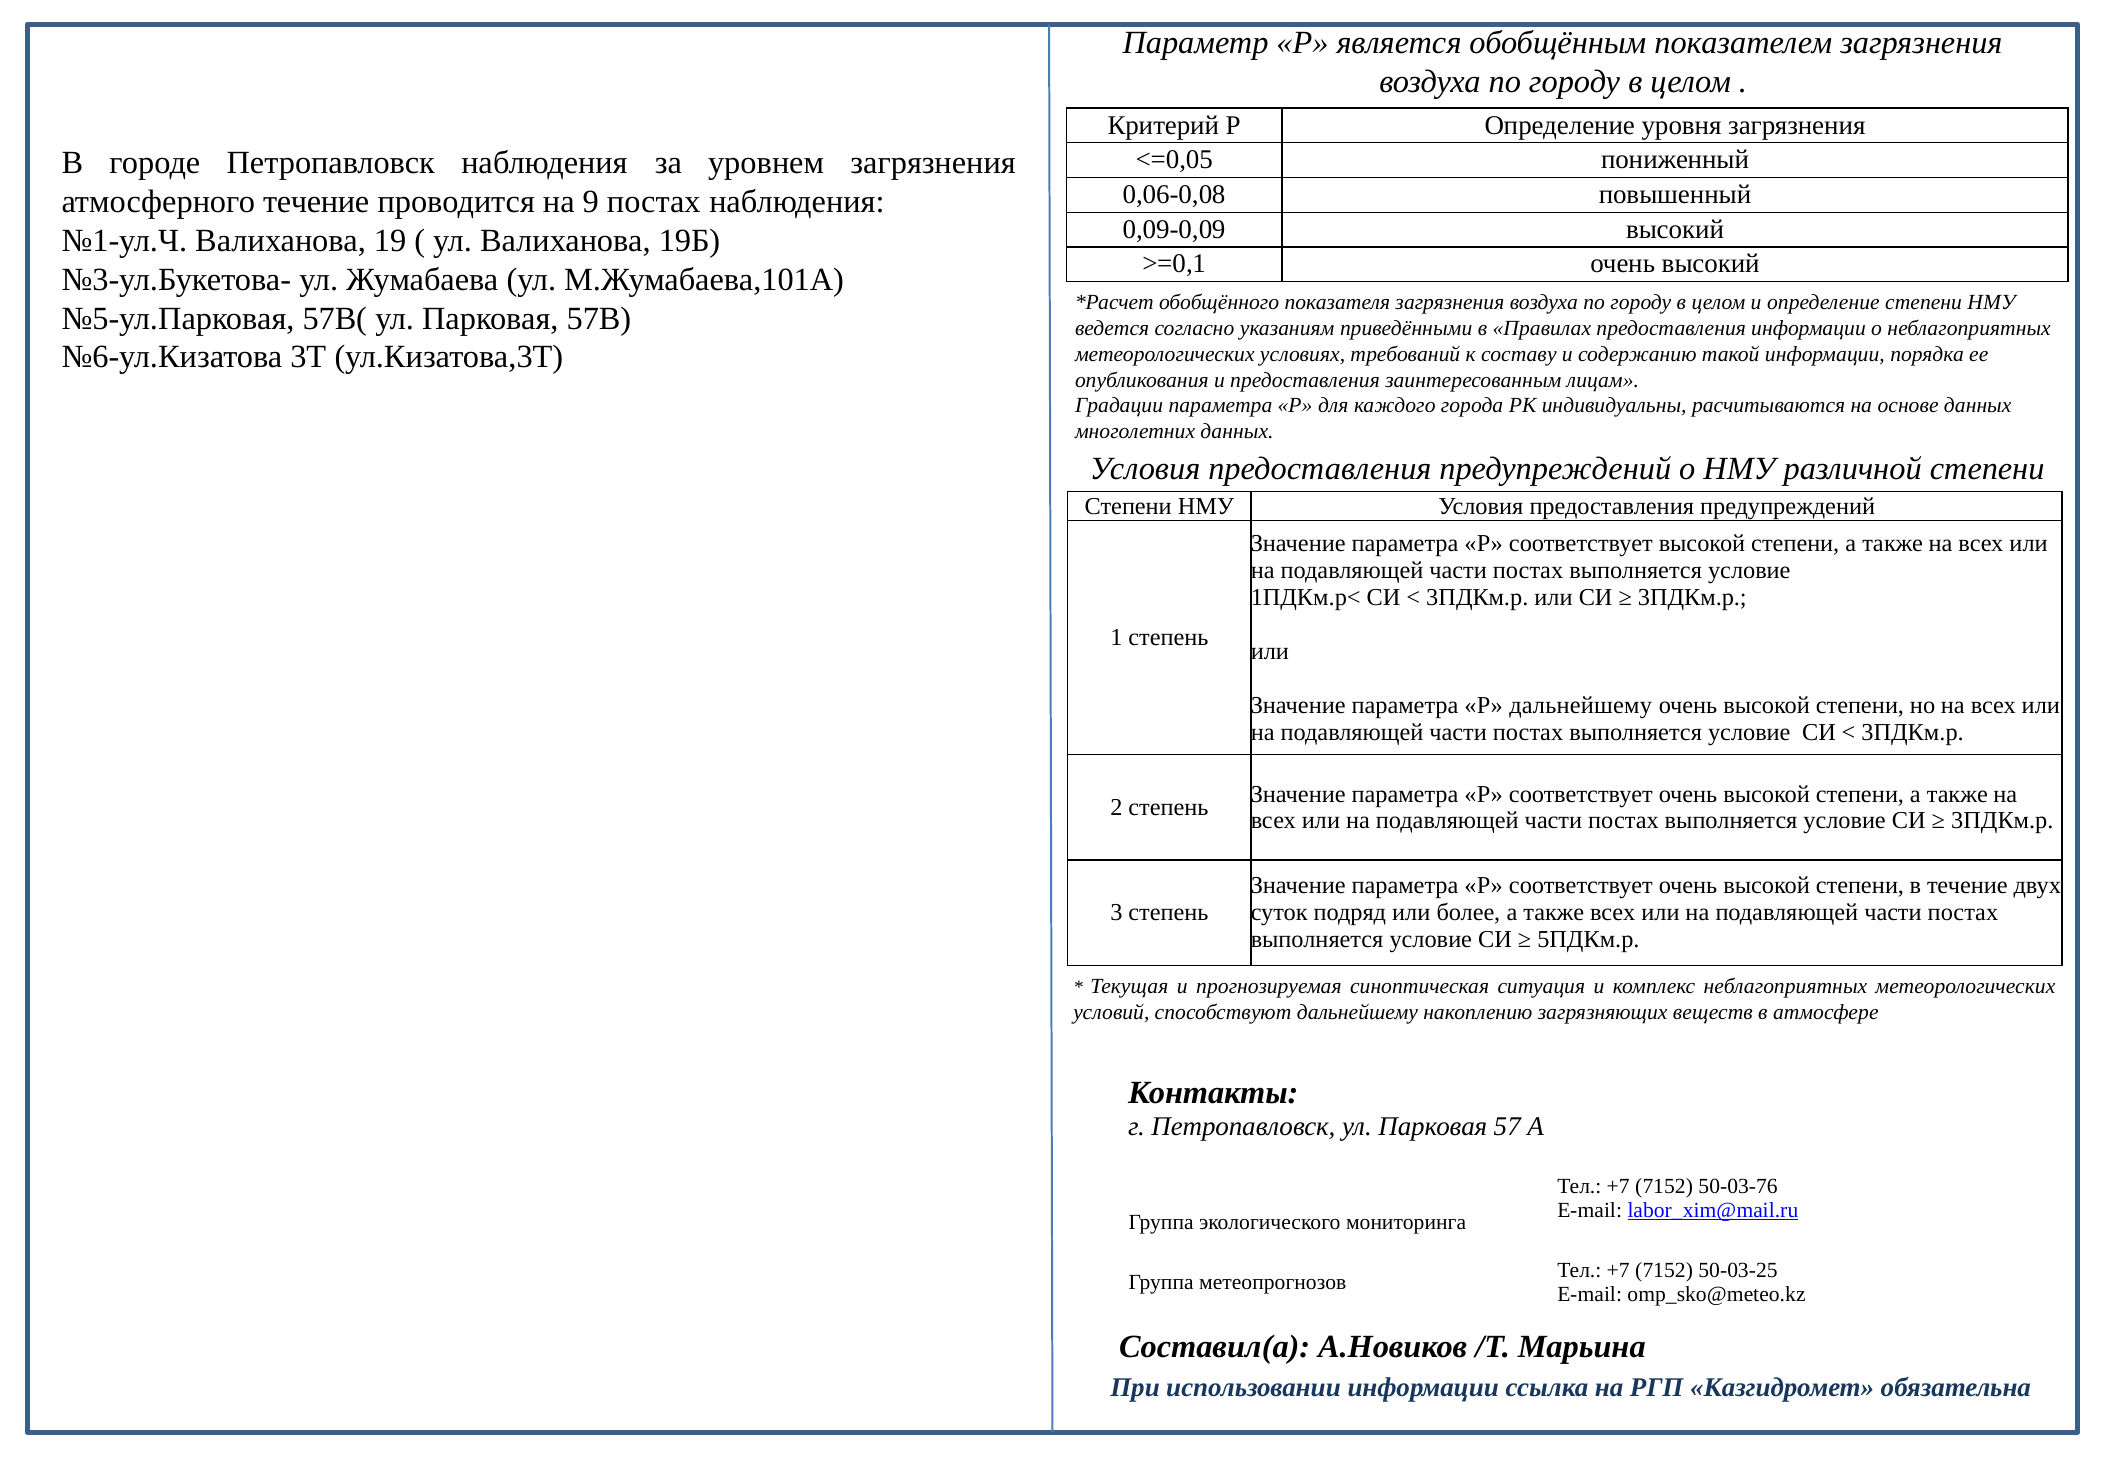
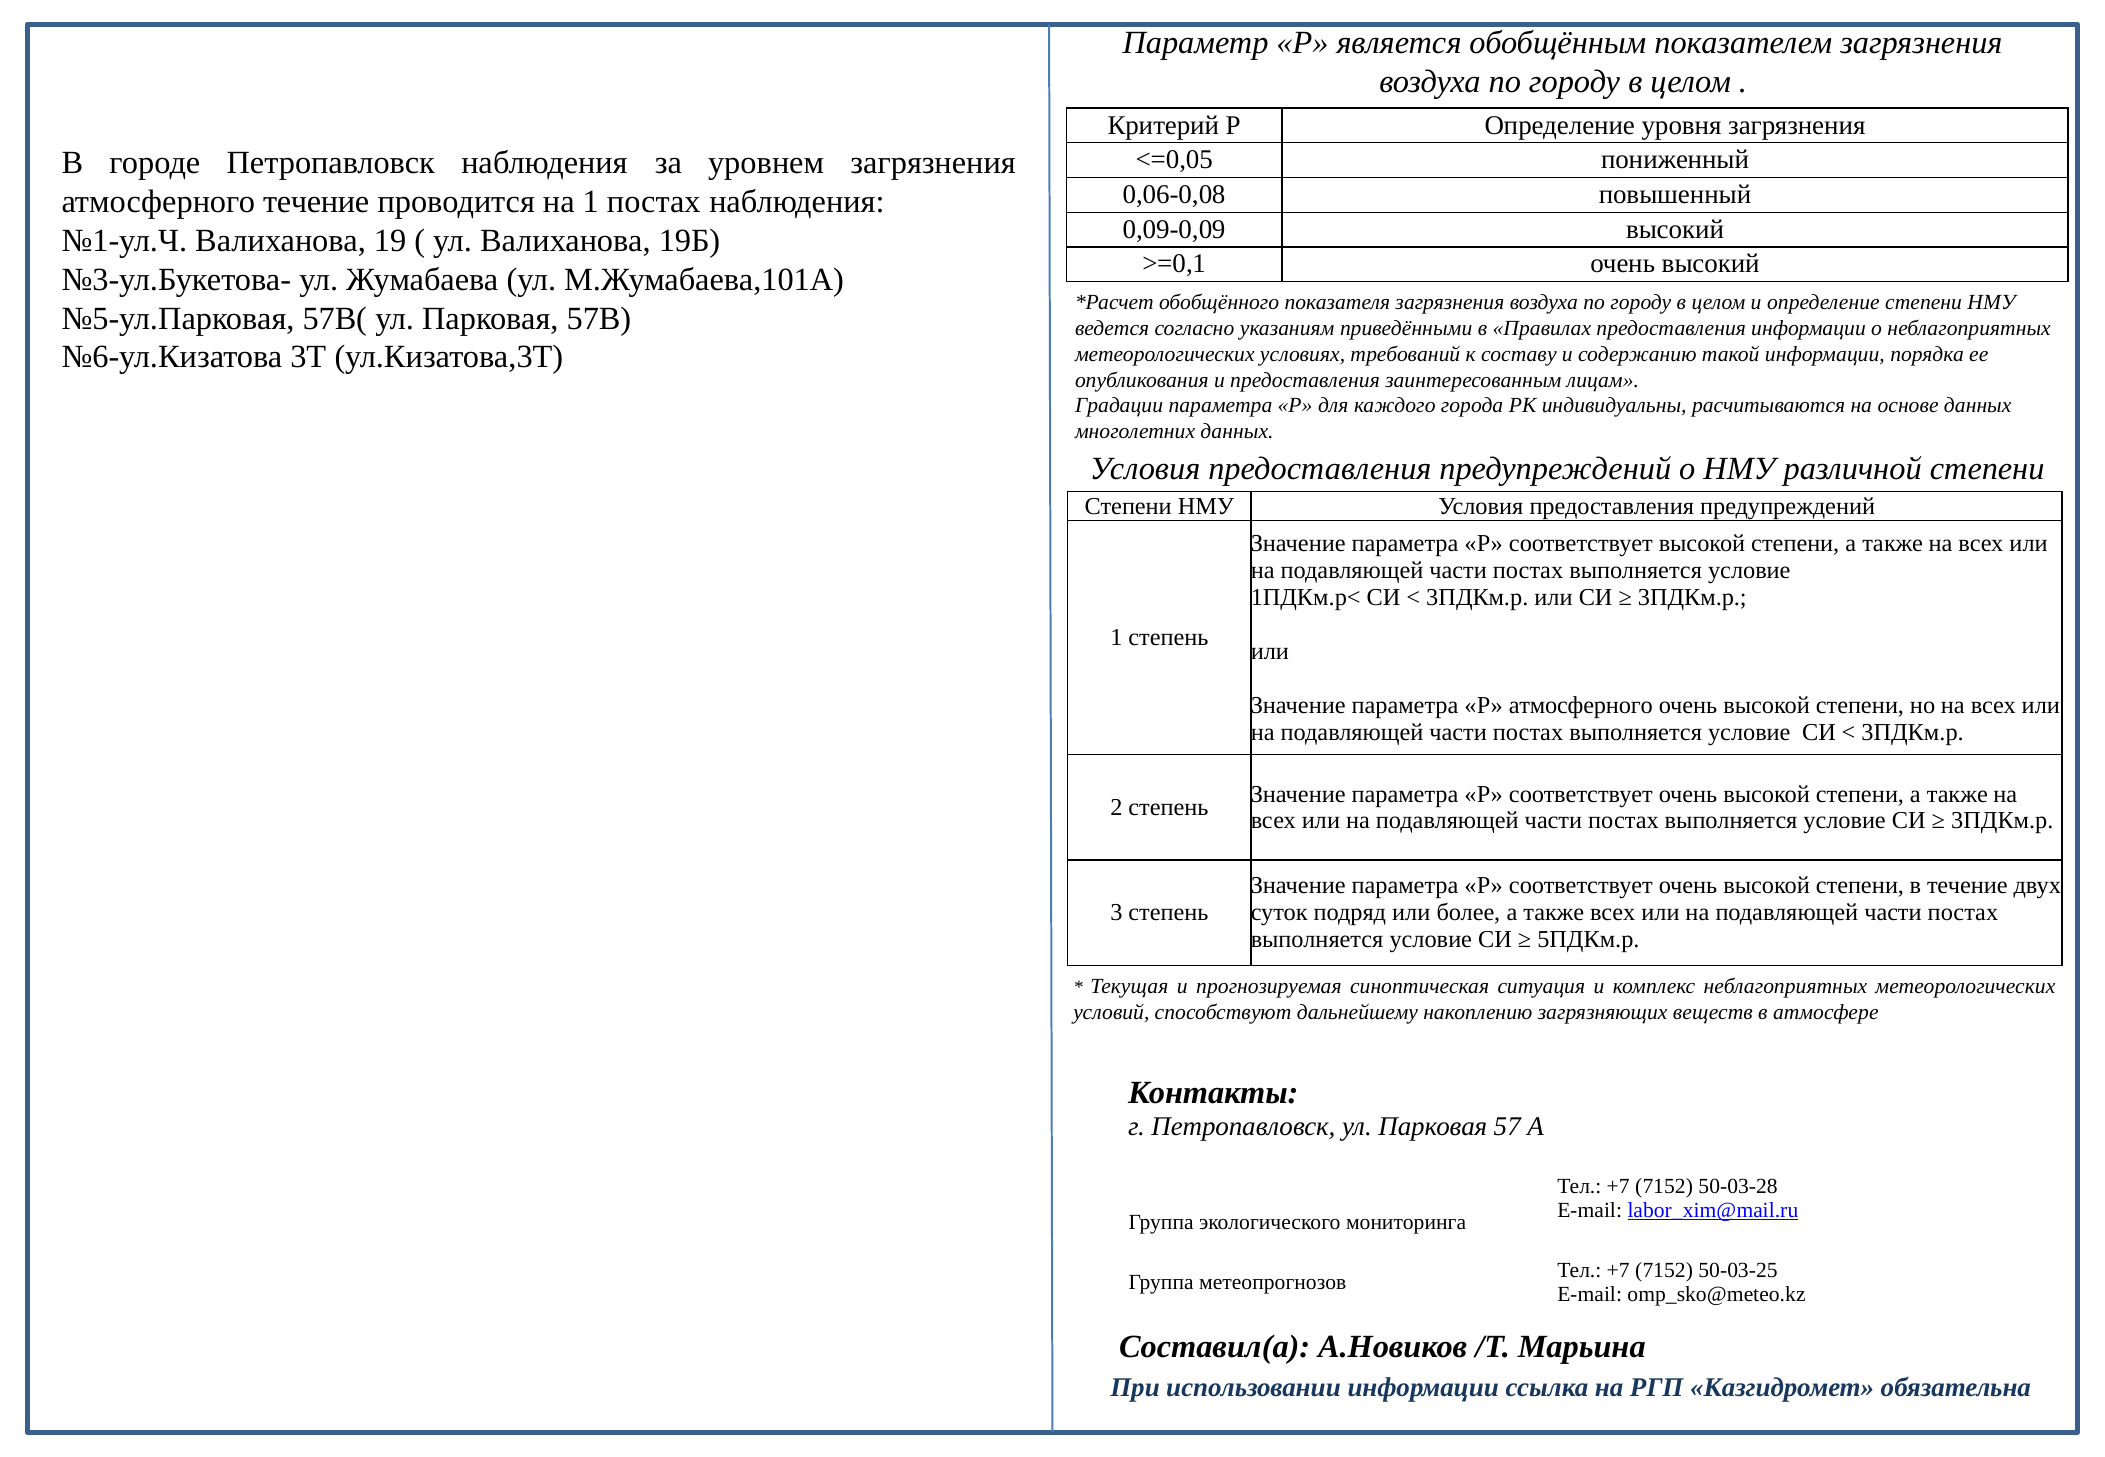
на 9: 9 -> 1 (591, 202)
Р дальнейшему: дальнейшему -> атмосферного (1581, 705)
50-03-76: 50-03-76 -> 50-03-28 (1738, 1186)
